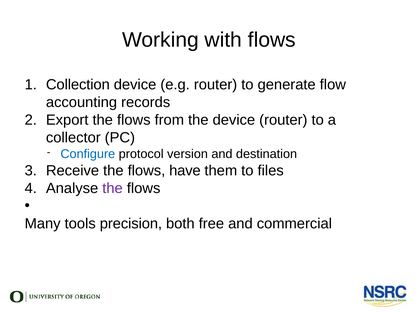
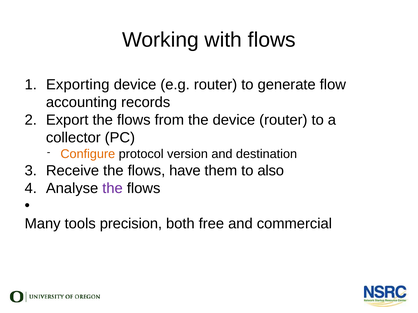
Collection: Collection -> Exporting (78, 85)
Configure colour: blue -> orange (88, 154)
files: files -> also (271, 171)
